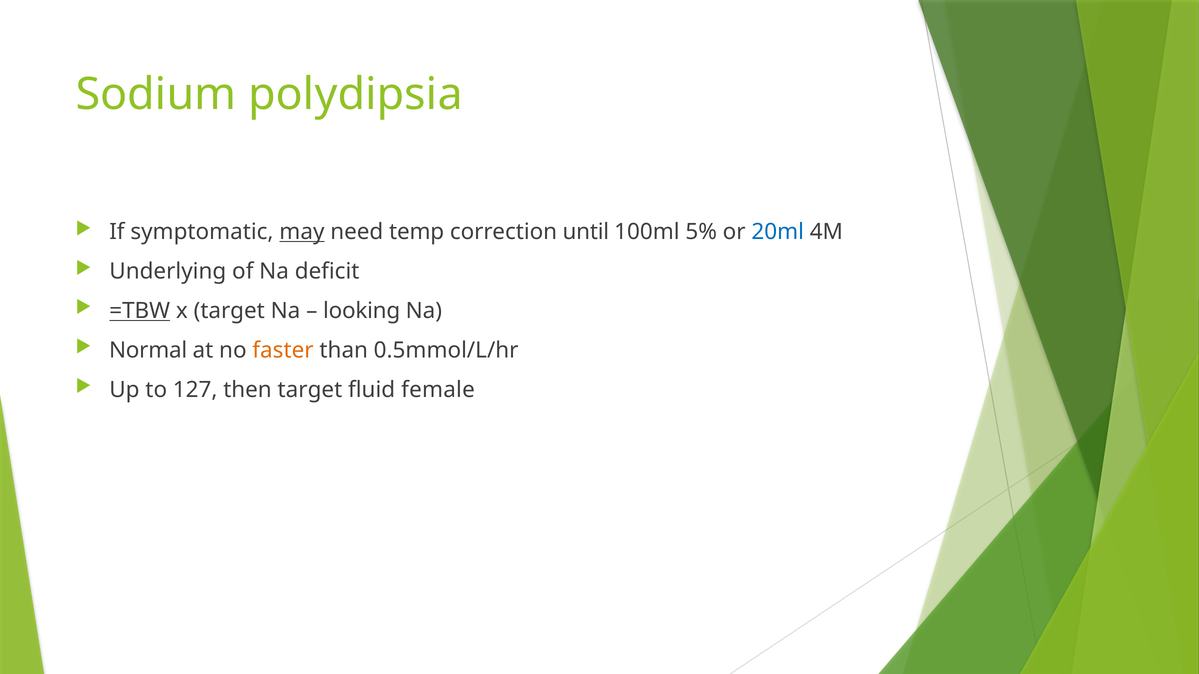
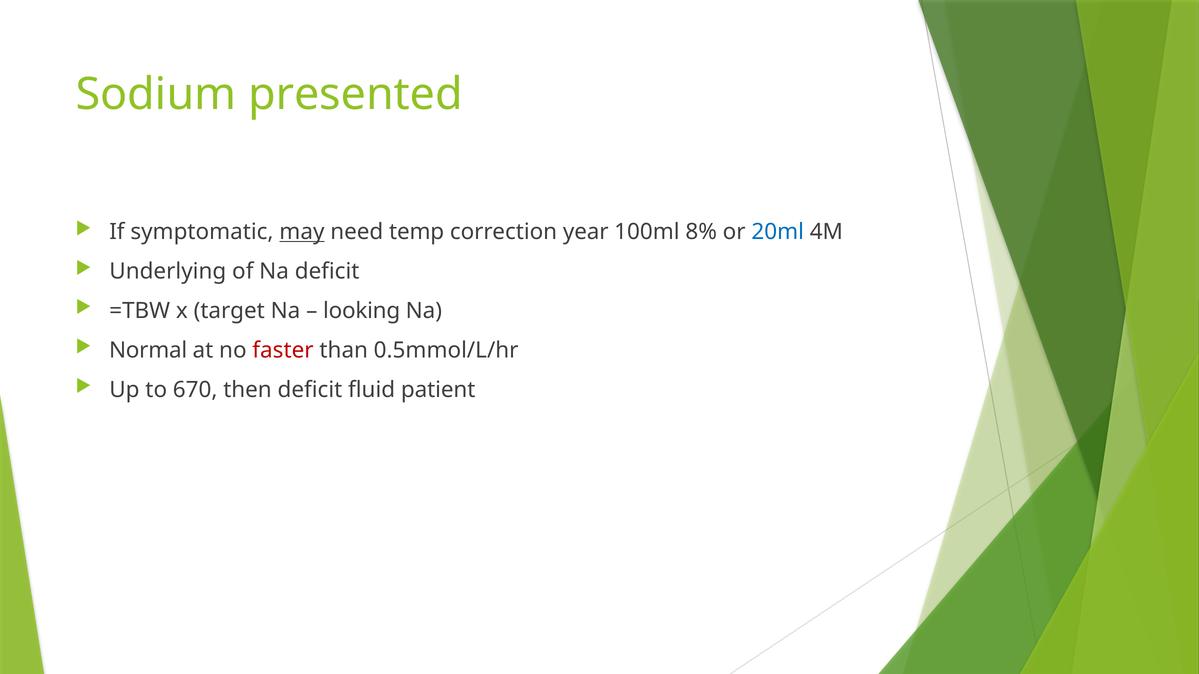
polydipsia: polydipsia -> presented (355, 95)
until: until -> year (586, 232)
5%: 5% -> 8% (701, 232)
=TBW underline: present -> none (140, 311)
faster colour: orange -> red (283, 350)
127: 127 -> 670 (195, 390)
then target: target -> deficit (310, 390)
female: female -> patient (438, 390)
